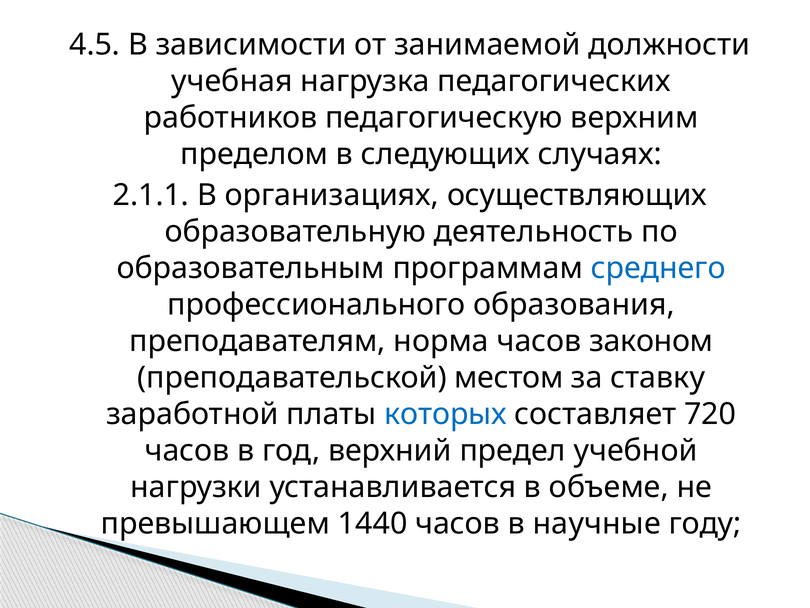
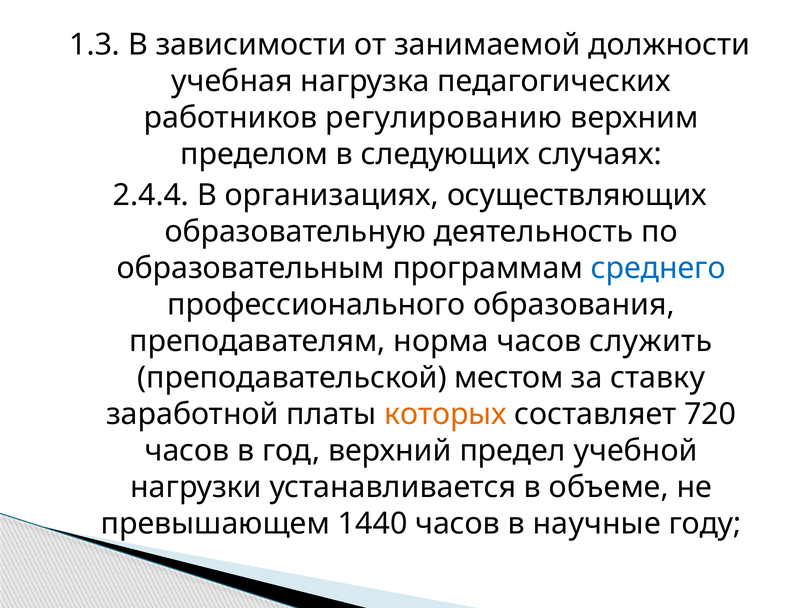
4.5: 4.5 -> 1.3 (95, 45)
педагогическую: педагогическую -> регулированию (444, 118)
2.1.1: 2.1.1 -> 2.4.4 (151, 195)
законом: законом -> служить (651, 341)
которых colour: blue -> orange (446, 414)
